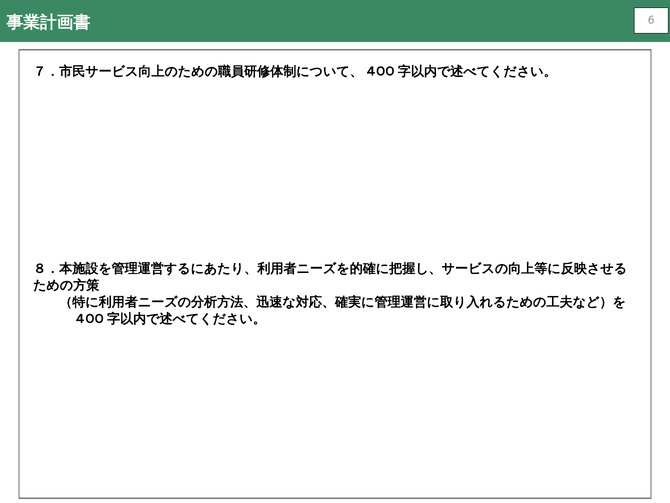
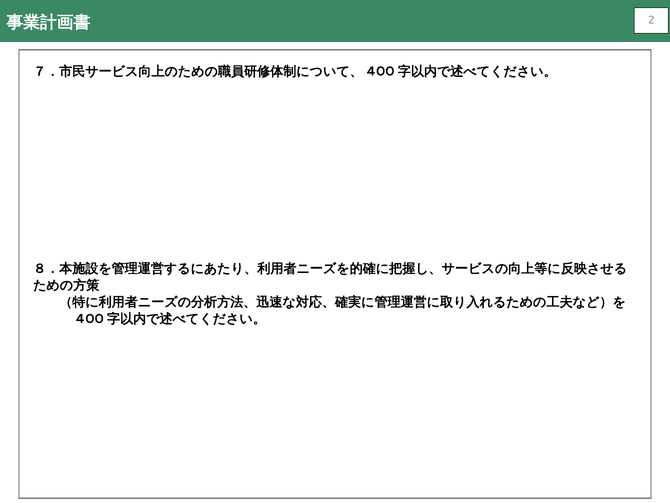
6: 6 -> 2 (651, 20)
